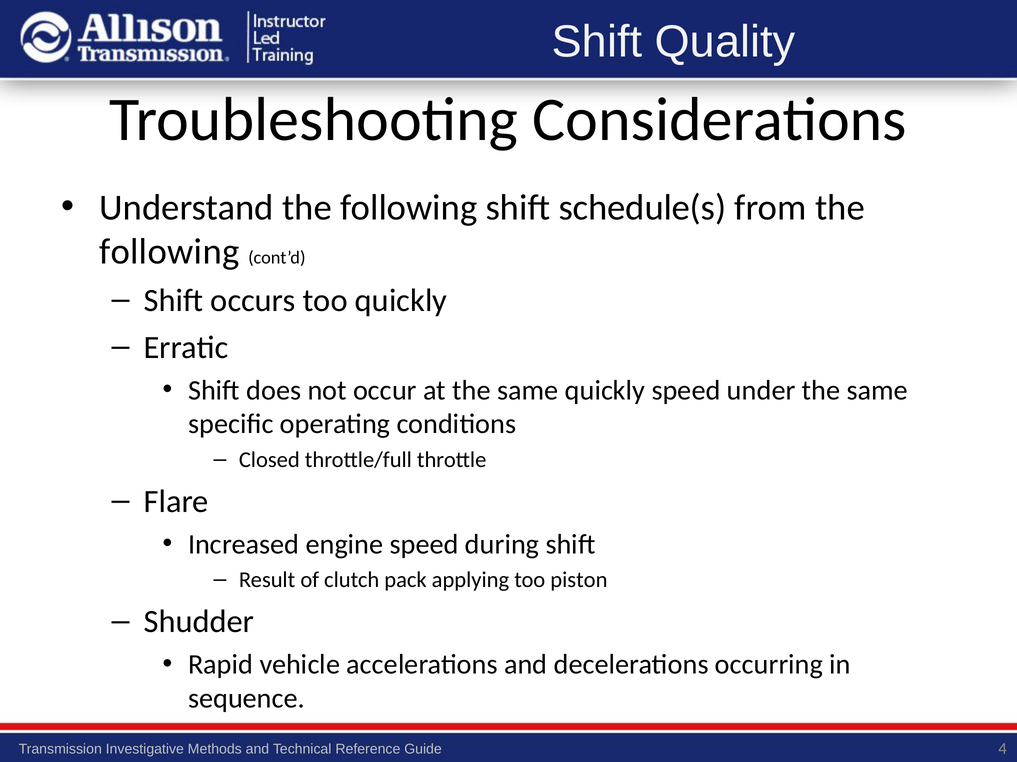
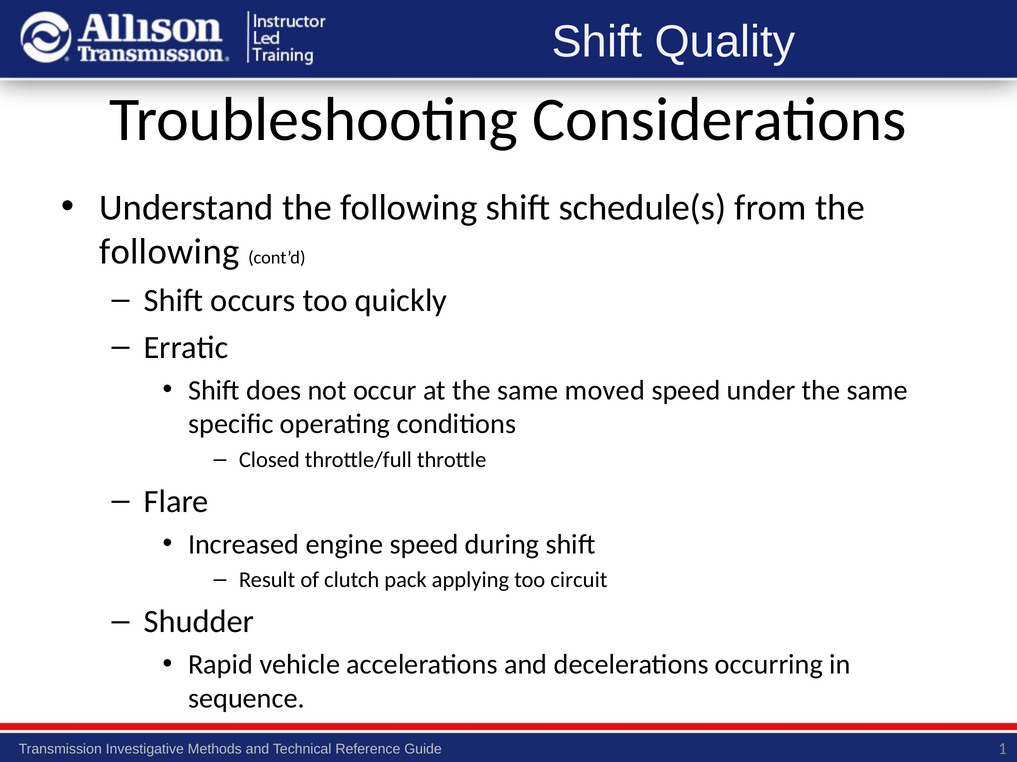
same quickly: quickly -> moved (605, 391)
piston: piston -> circuit (579, 581)
4: 4 -> 1 (1003, 750)
